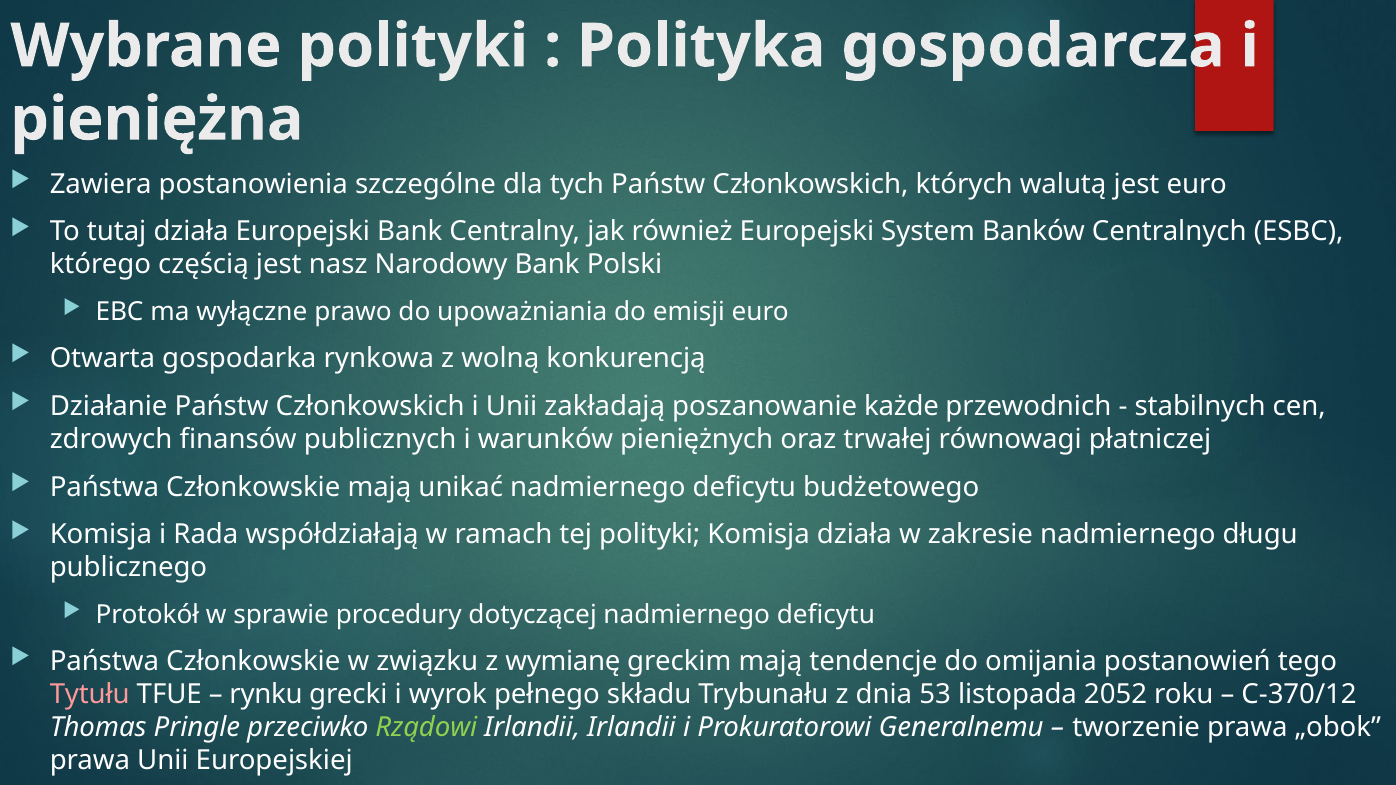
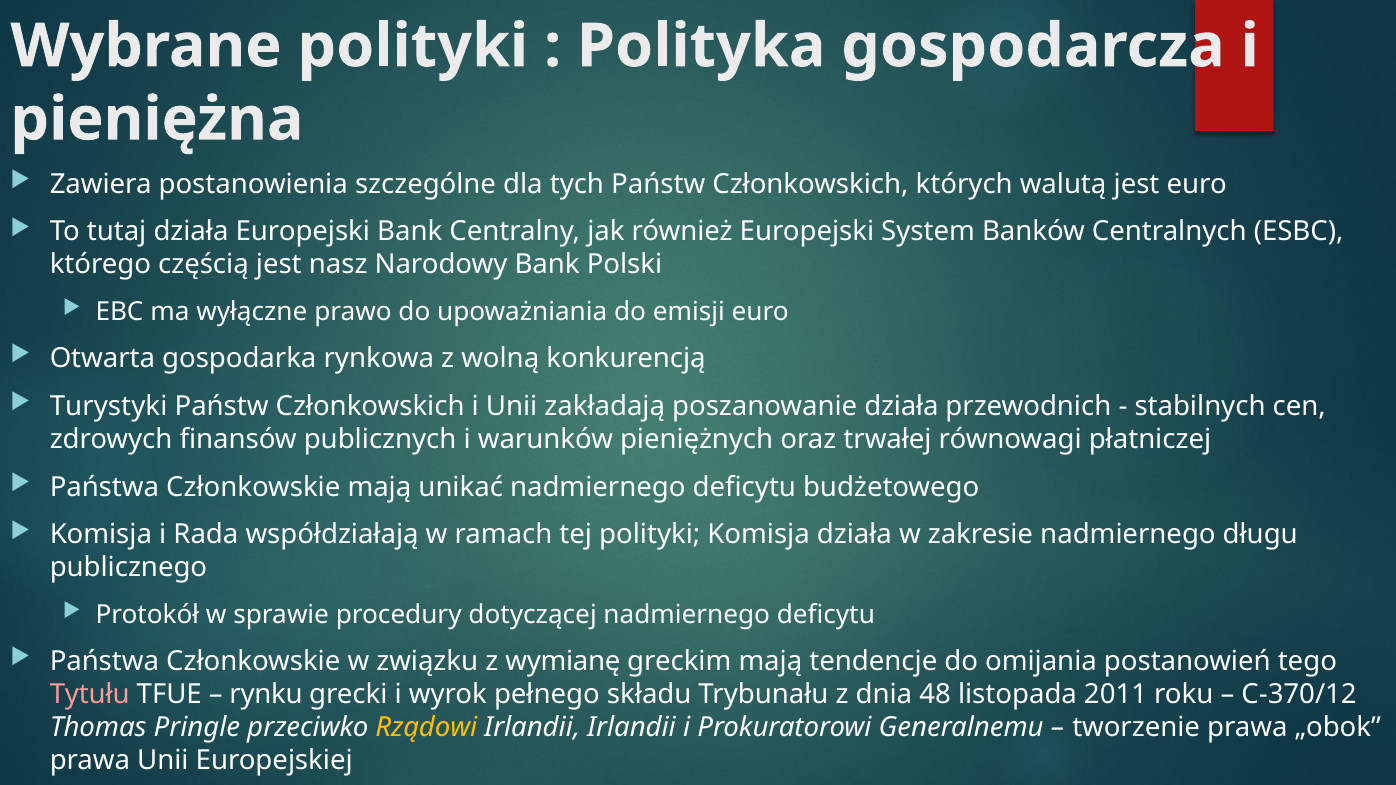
Działanie: Działanie -> Turystyki (109, 406)
poszanowanie każde: każde -> działa (901, 406)
53: 53 -> 48 (935, 695)
2052: 2052 -> 2011 (1116, 695)
Rządowi colour: light green -> yellow (426, 728)
